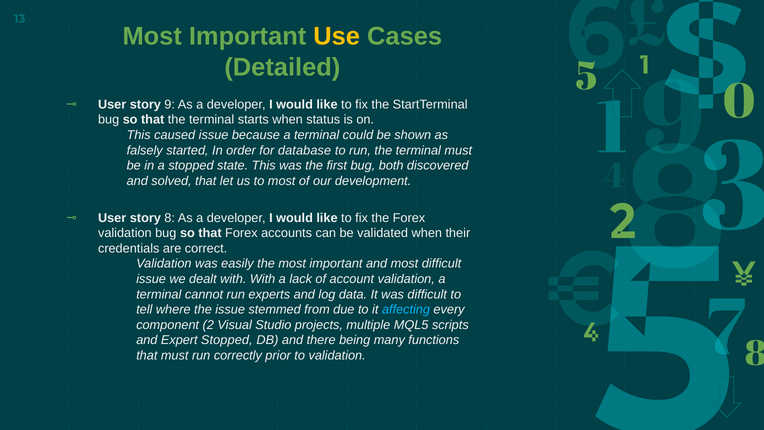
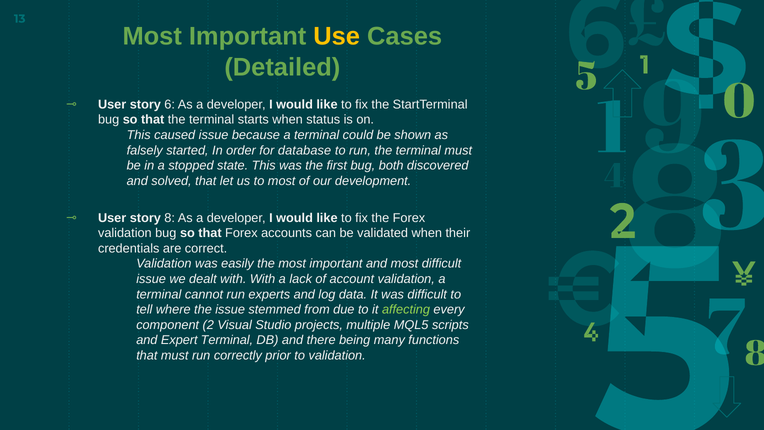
9: 9 -> 6 (170, 104)
affecting colour: light blue -> light green (406, 309)
Expert Stopped: Stopped -> Terminal (227, 340)
